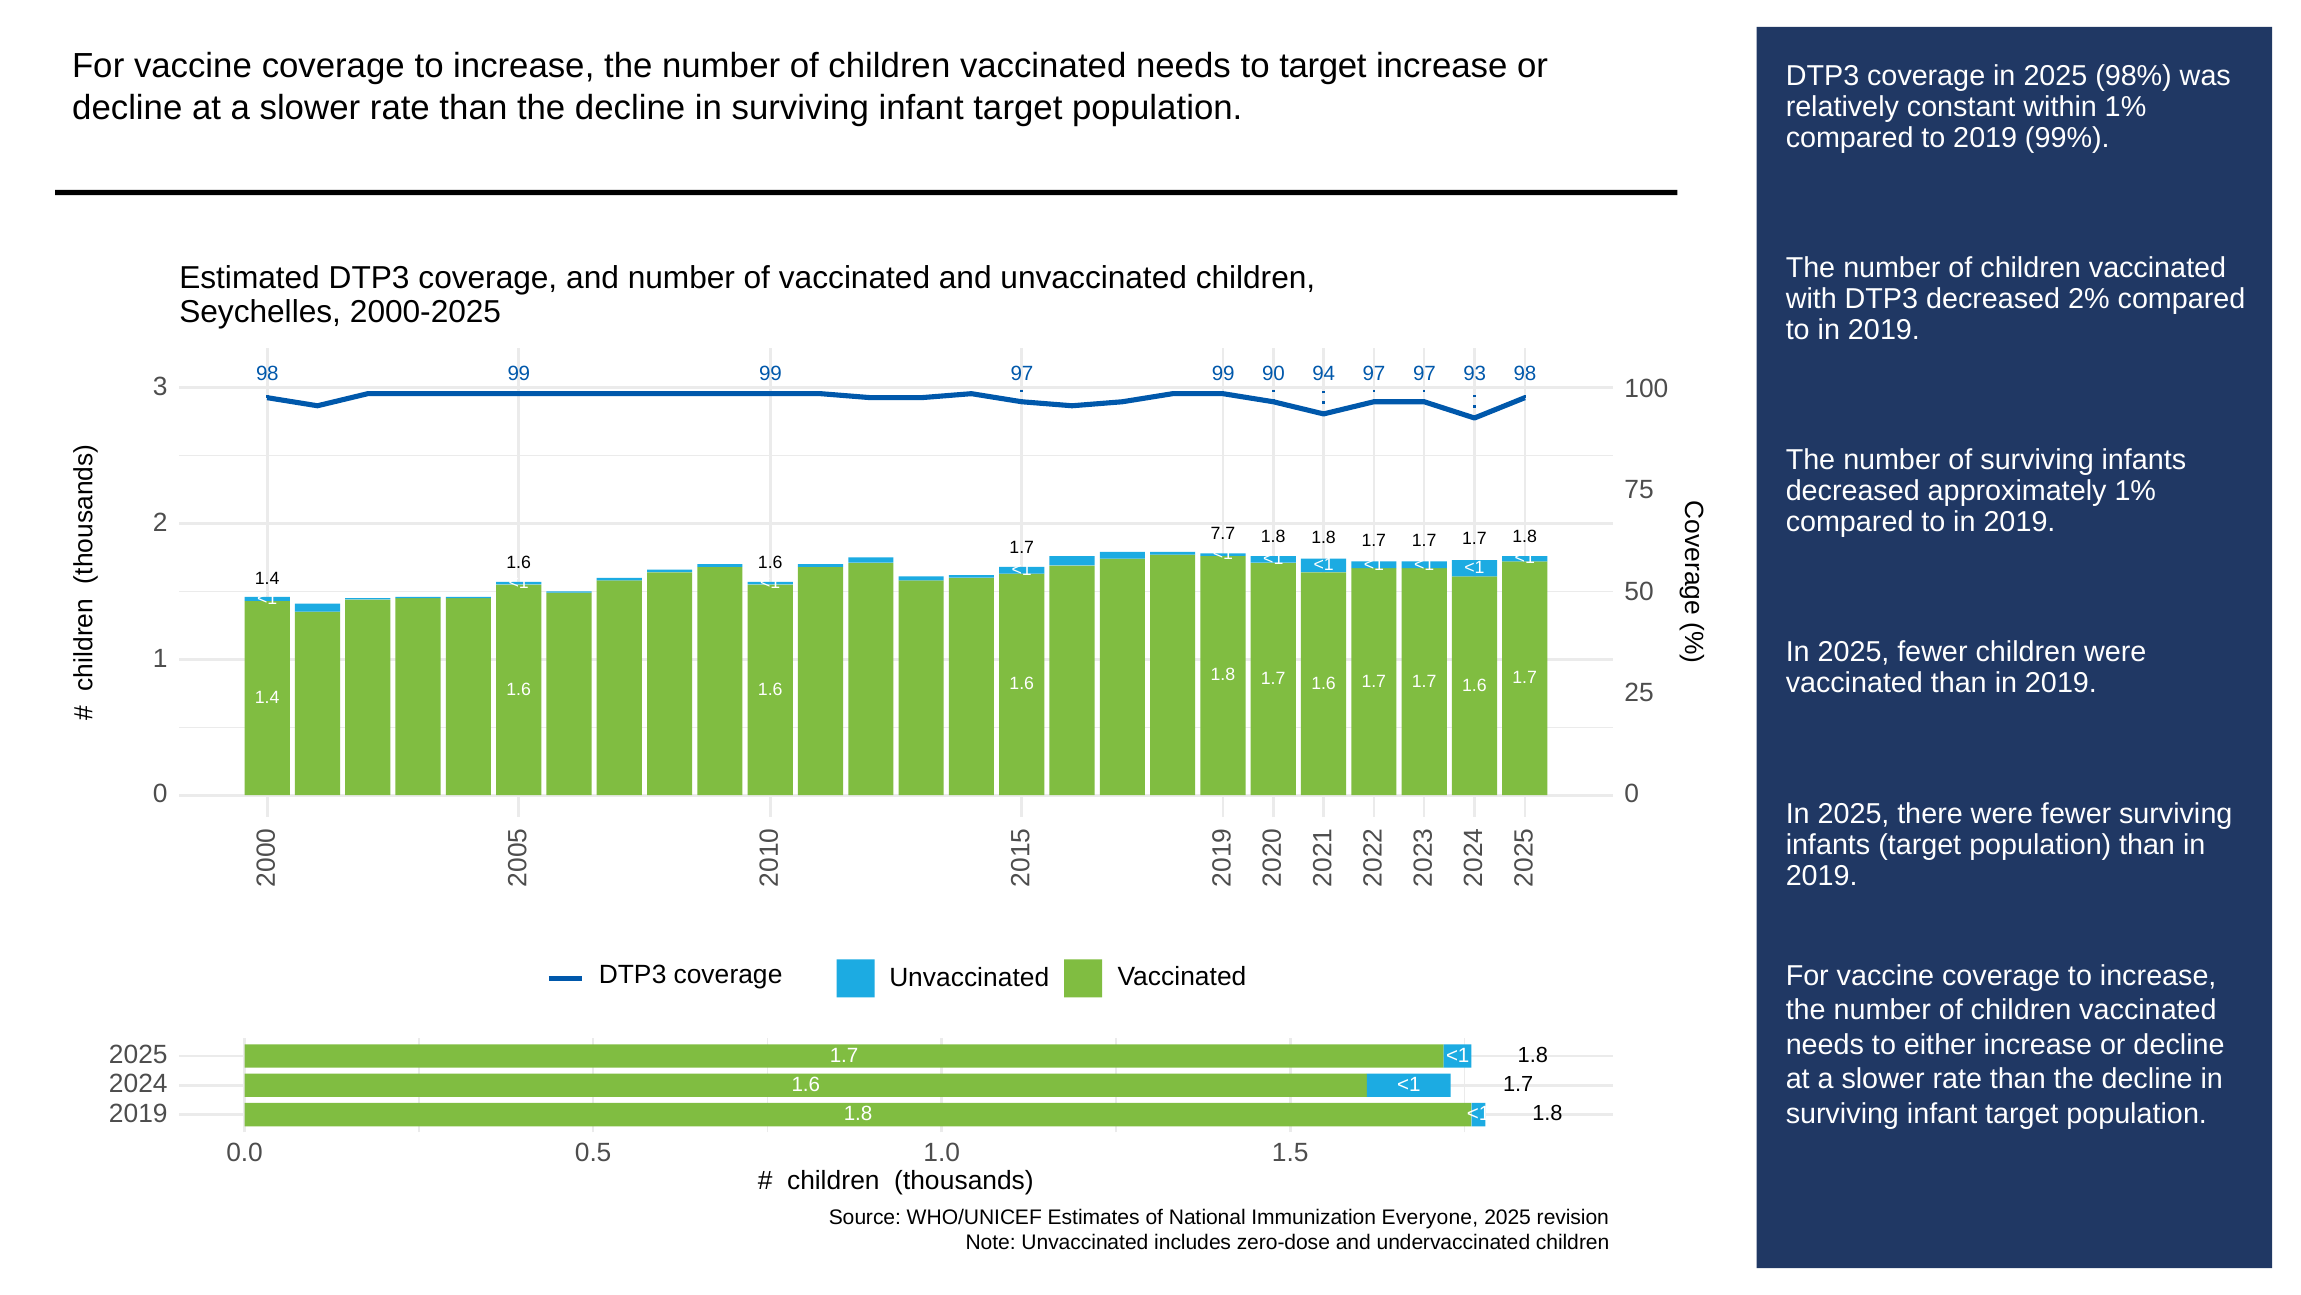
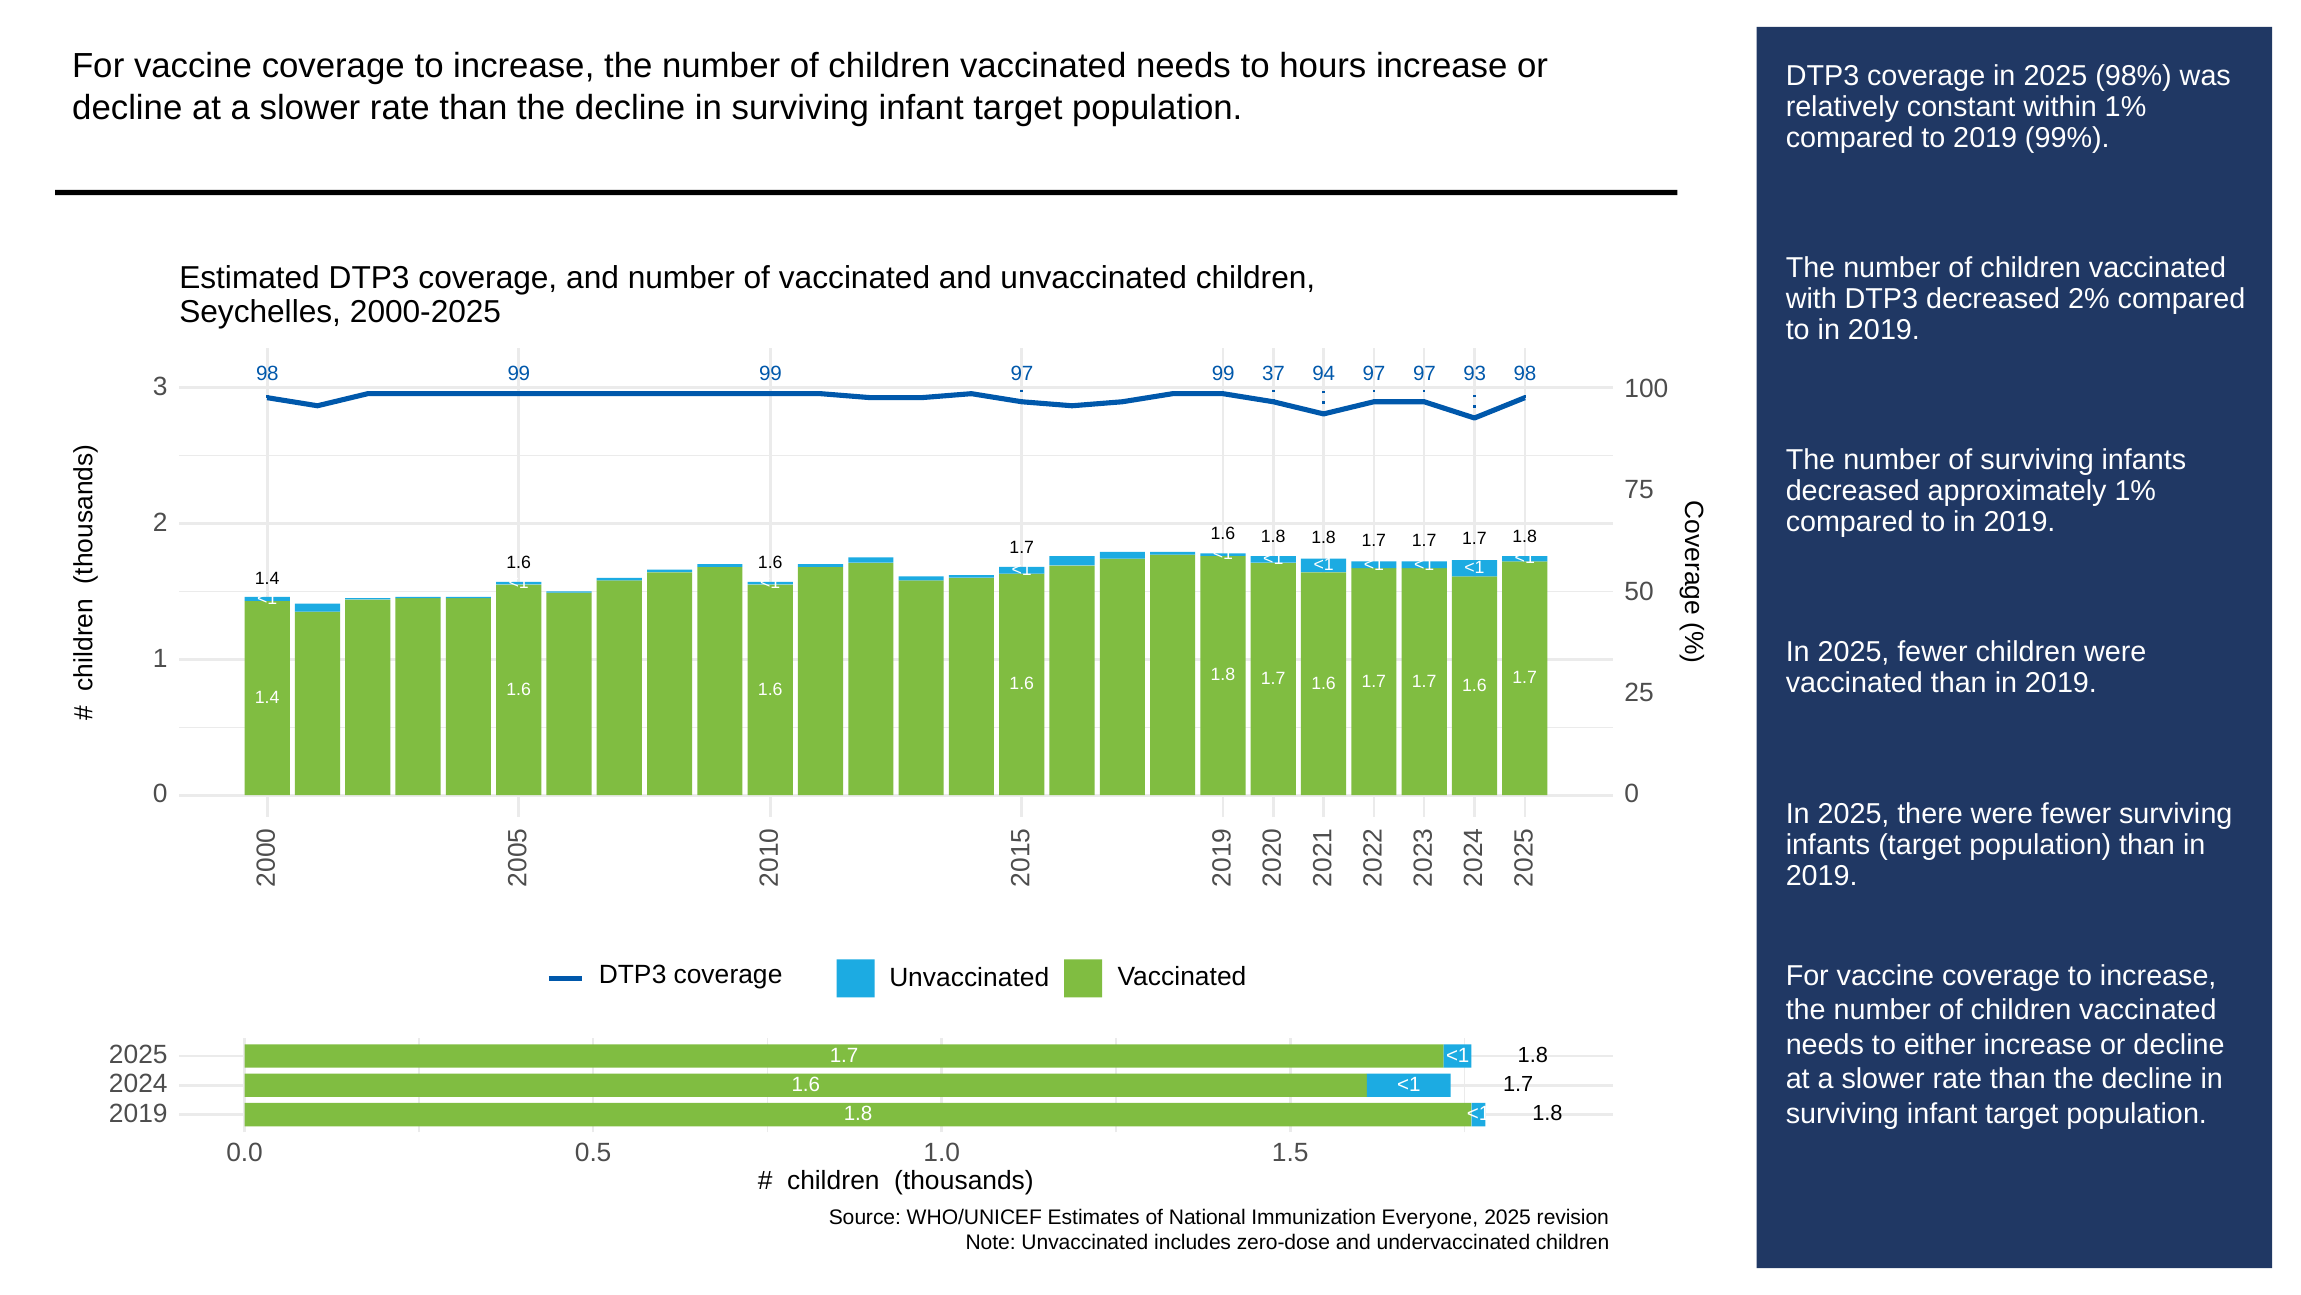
to target: target -> hours (1323, 66)
90: 90 -> 37 (1273, 373)
7.7: 7.7 -> 1.6 (1223, 533)
